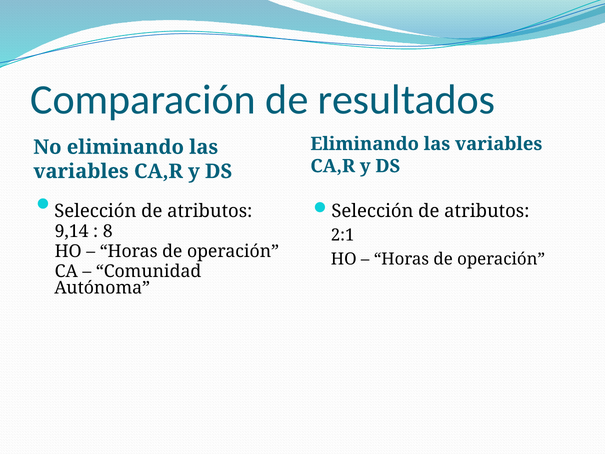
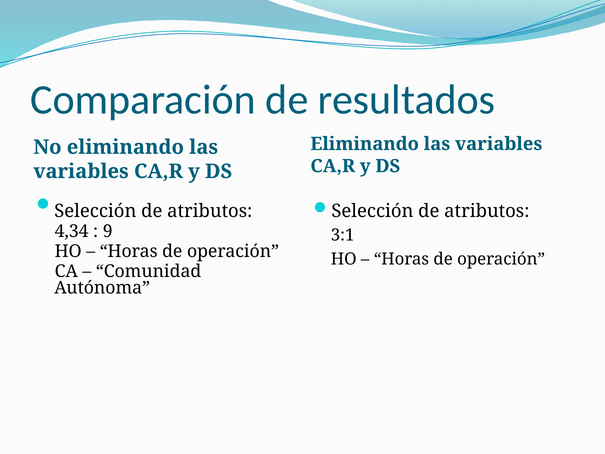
9,14: 9,14 -> 4,34 (72, 231)
8: 8 -> 9 (108, 231)
2:1: 2:1 -> 3:1 (343, 235)
